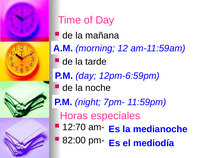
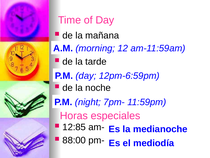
12:70: 12:70 -> 12:85 (74, 127)
82:00: 82:00 -> 88:00 (74, 140)
